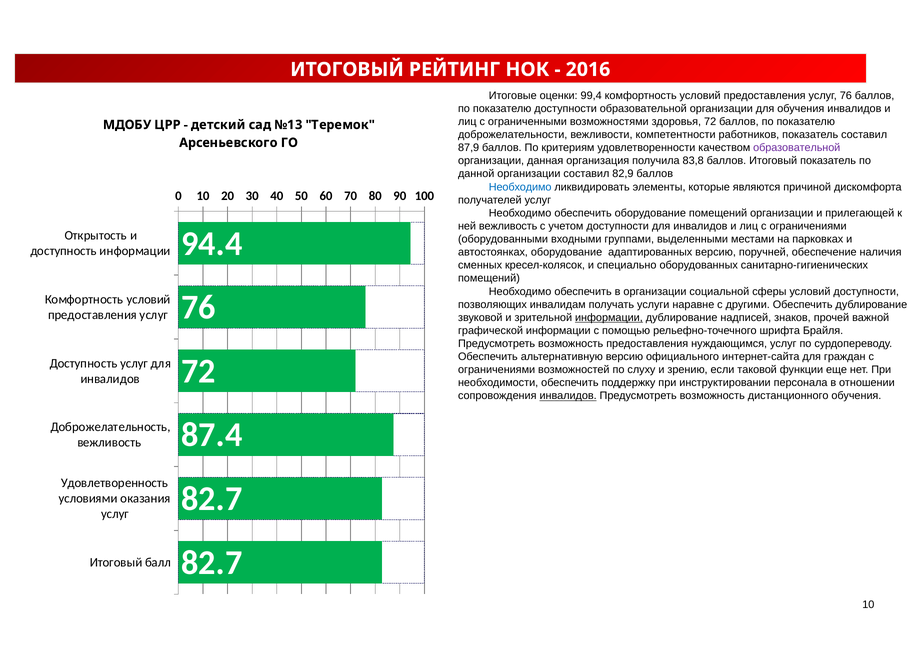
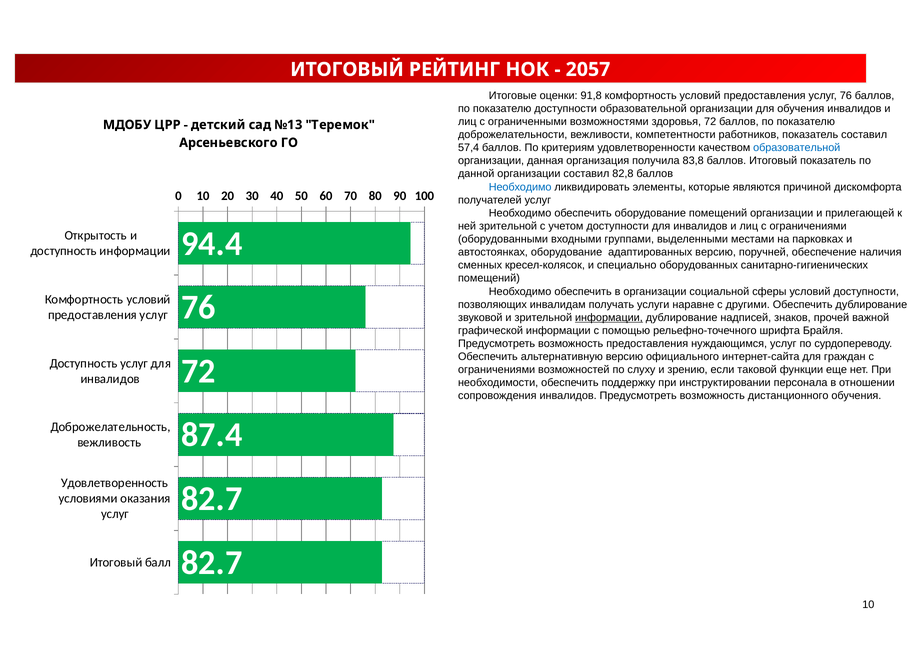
2016: 2016 -> 2057 (588, 69)
99,4: 99,4 -> 91,8 (591, 96)
87,9: 87,9 -> 57,4 (469, 148)
образовательной colour: purple -> blue (797, 148)
82,9: 82,9 -> 82,8 (623, 174)
ней вежливость: вежливость -> зрительной (508, 226)
инвалидов underline: present -> none (568, 396)
